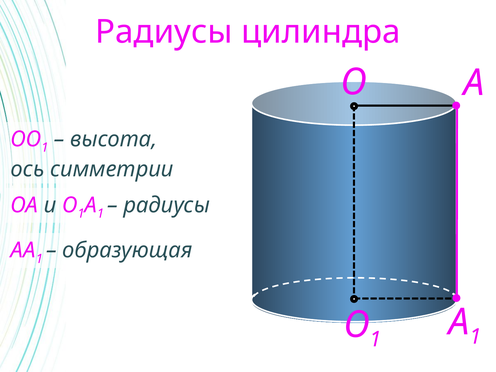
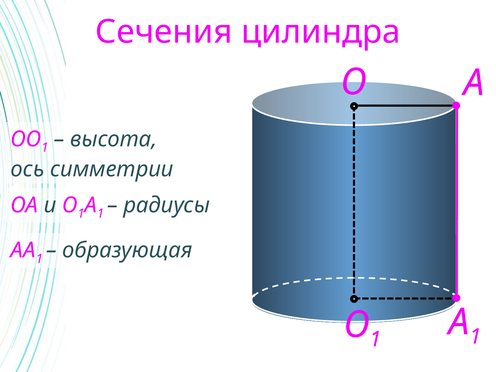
Радиусы: Радиусы -> Сечения (164, 32)
